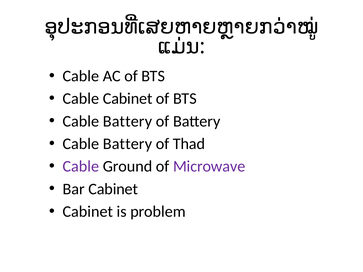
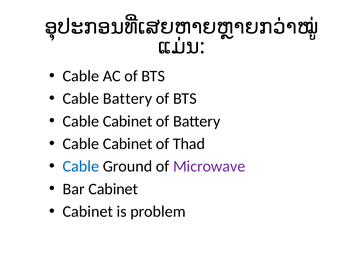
Cable Cabinet: Cabinet -> Battery (127, 99)
Battery: Battery -> Cabinet (128, 121)
Battery: Battery -> Cabinet (128, 144)
Cable colour: purple -> blue (81, 167)
